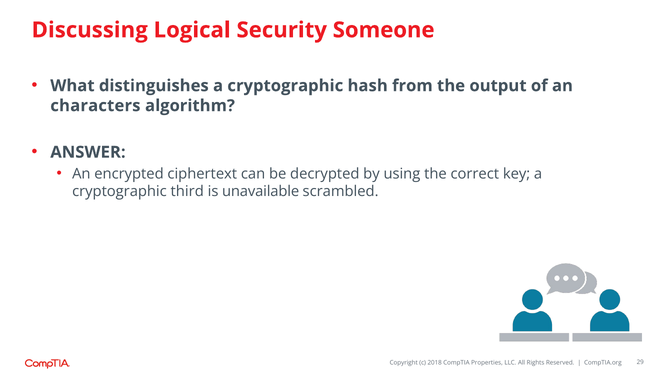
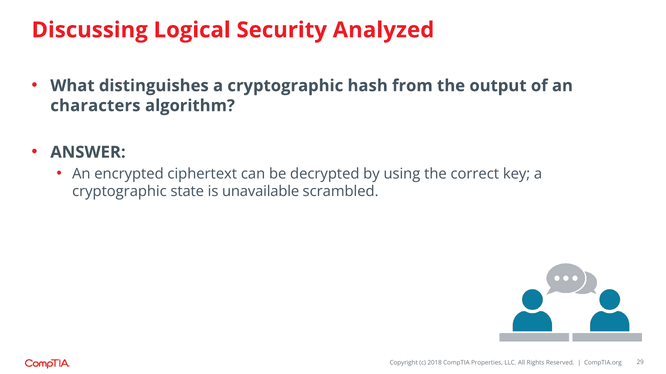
Someone: Someone -> Analyzed (384, 30)
third: third -> state (187, 192)
